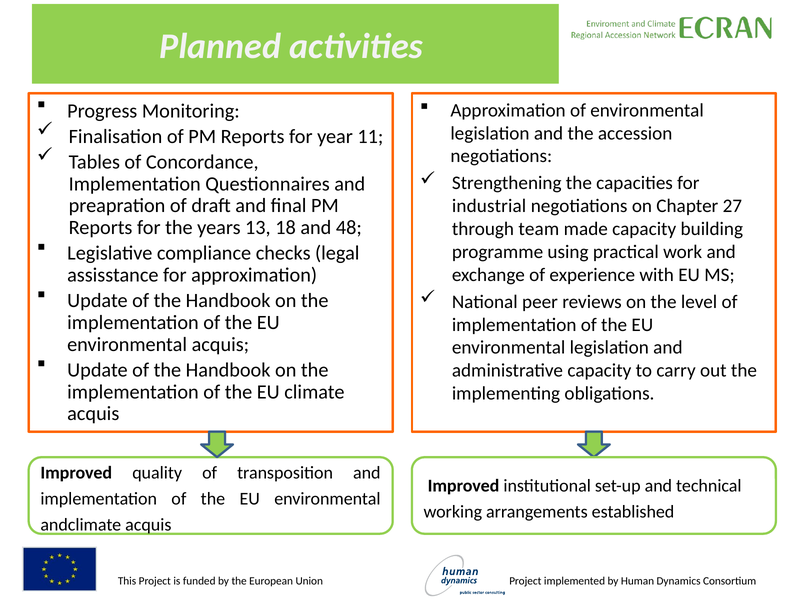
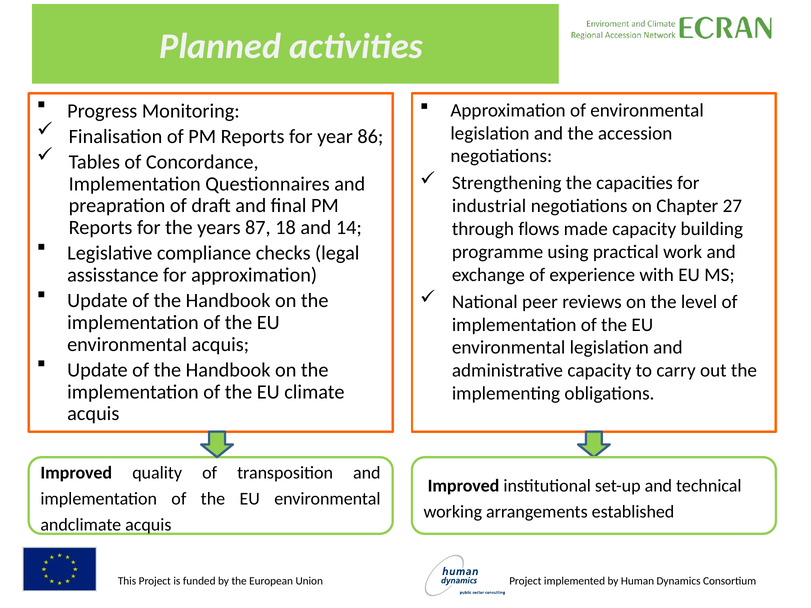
11: 11 -> 86 (370, 137)
13: 13 -> 87 (258, 228)
48: 48 -> 14 (349, 228)
team: team -> flows (539, 229)
